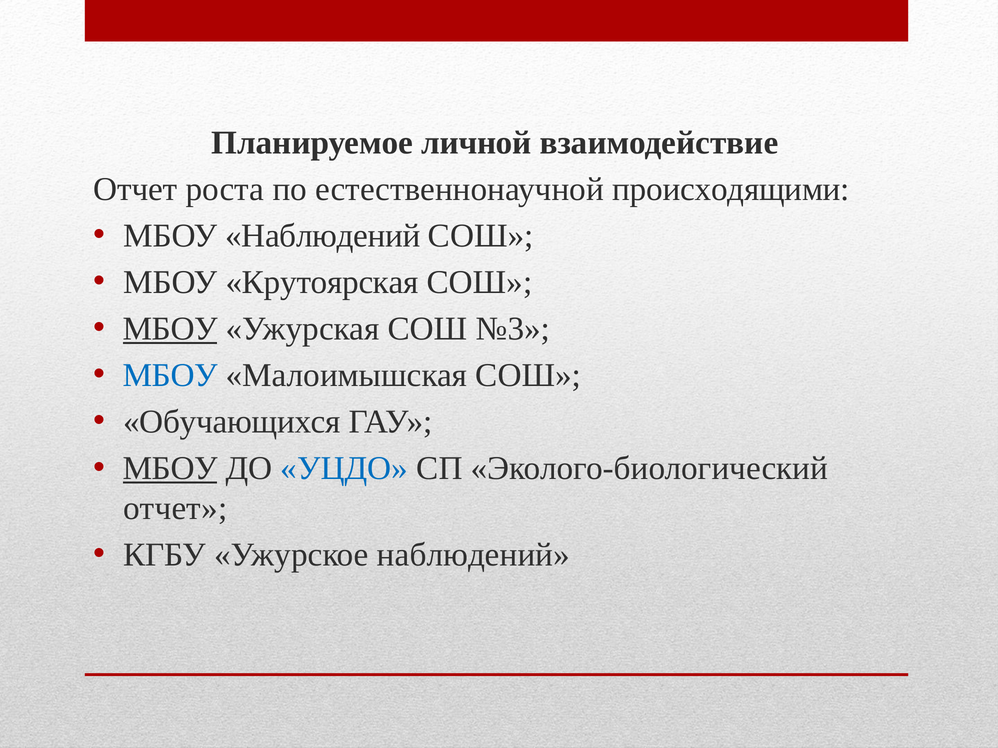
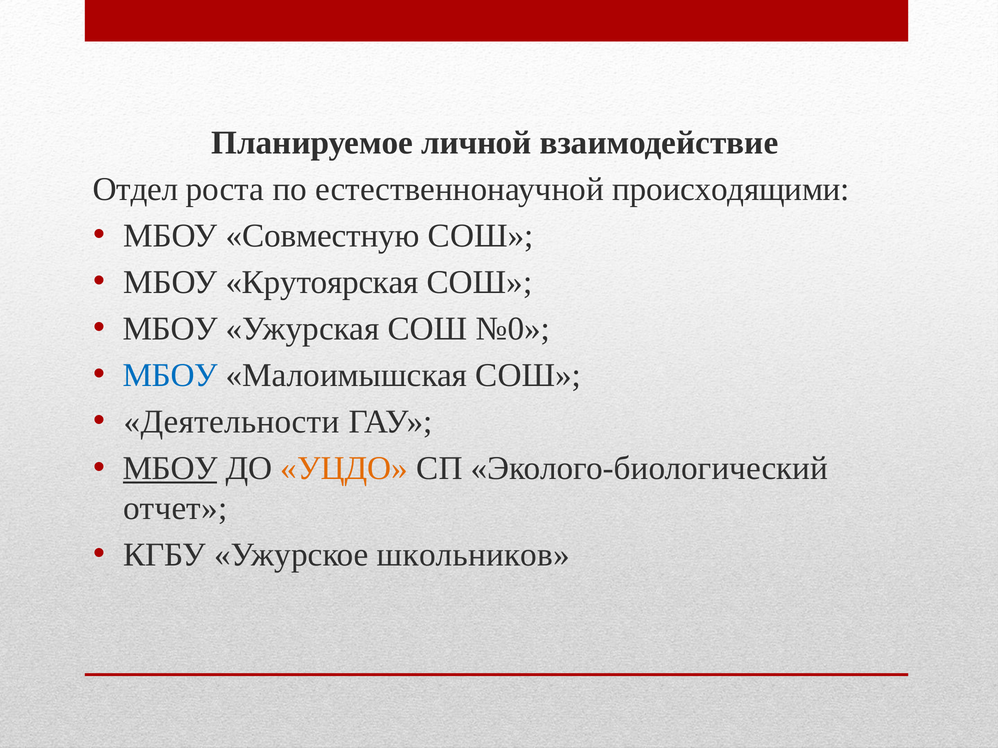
Отчет: Отчет -> Отдел (135, 189)
МБОУ Наблюдений: Наблюдений -> Совместную (323, 236)
МБОУ underline: present -> none (170, 329)
№3: №3 -> №0 (513, 329)
Обучающихся: Обучающихся -> Деятельности (232, 422)
УЦДО colour: blue -> orange (344, 469)
Ужурское наблюдений: наблюдений -> школьников (473, 555)
